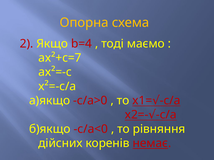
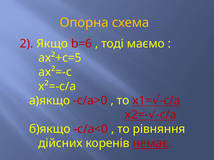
b=4: b=4 -> b=6 (81, 44)
ax²+c=7: ax²+c=7 -> ax²+c=5 (60, 58)
